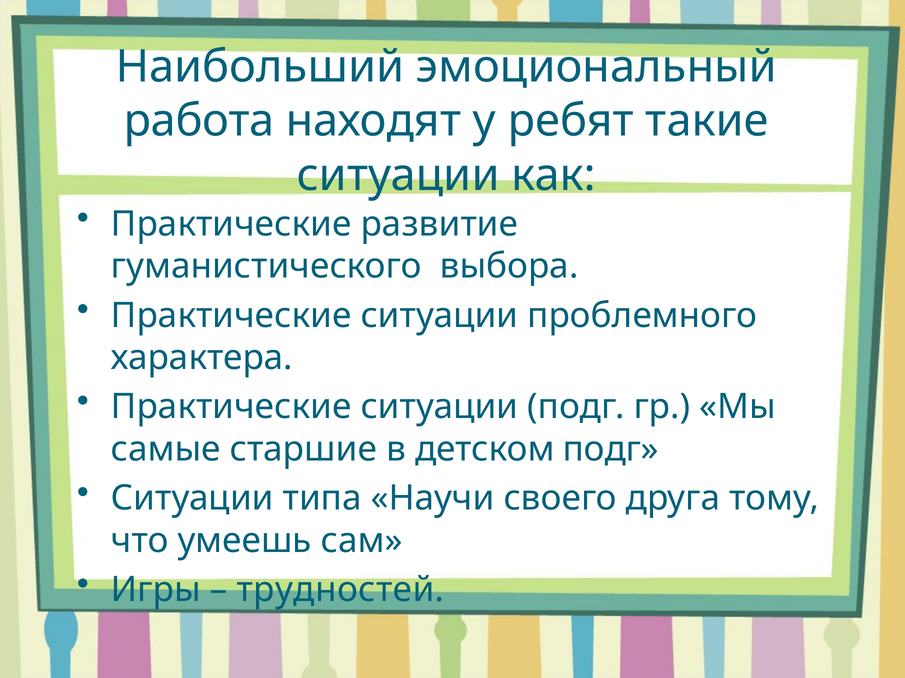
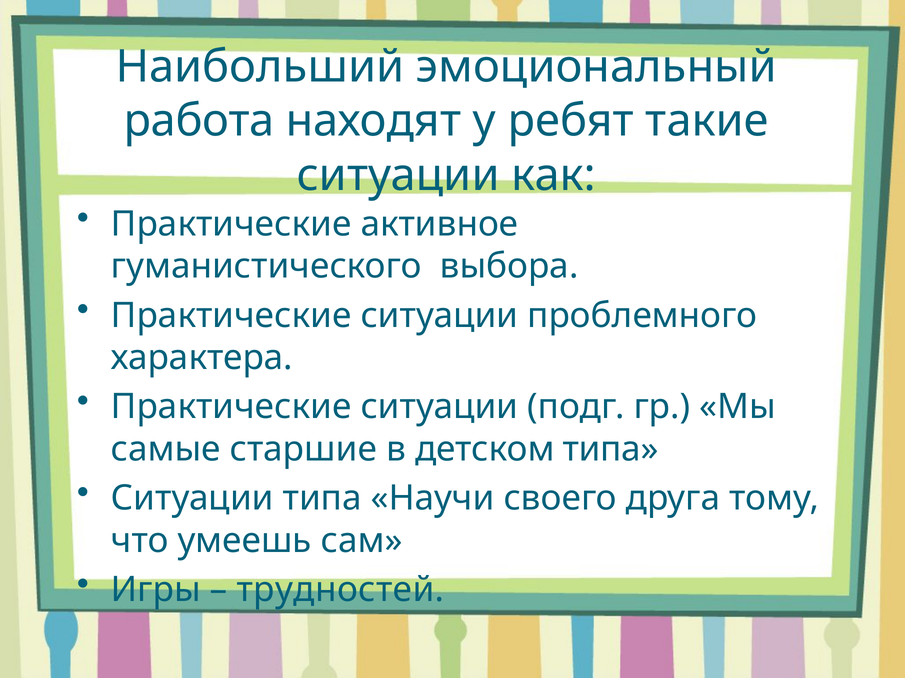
развитие: развитие -> активное (439, 224)
детском подг: подг -> типа (611, 450)
